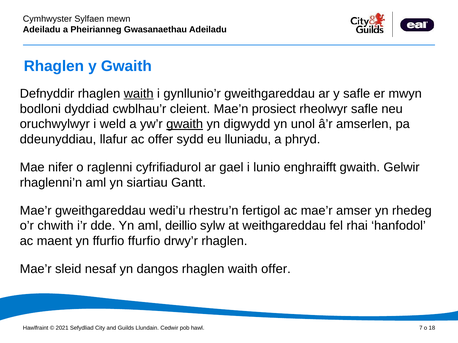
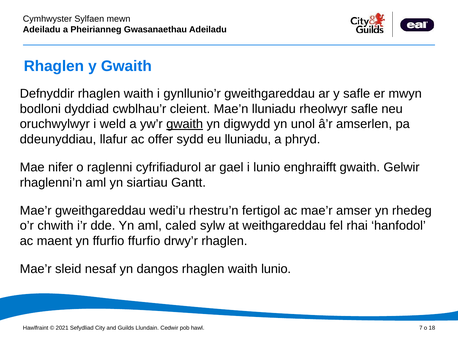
waith underline: present -> none (139, 94)
Mae’n prosiect: prosiect -> lluniadu (274, 109)
deillio: deillio -> caled (181, 226)
waith offer: offer -> lunio (276, 269)
